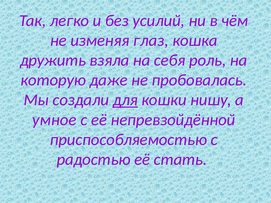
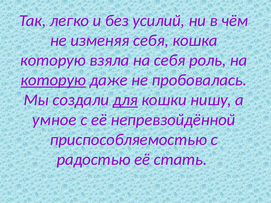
изменяя глаз: глаз -> себя (151, 40)
дружить: дружить -> которую (53, 60)
которую underline: none -> present (53, 80)
